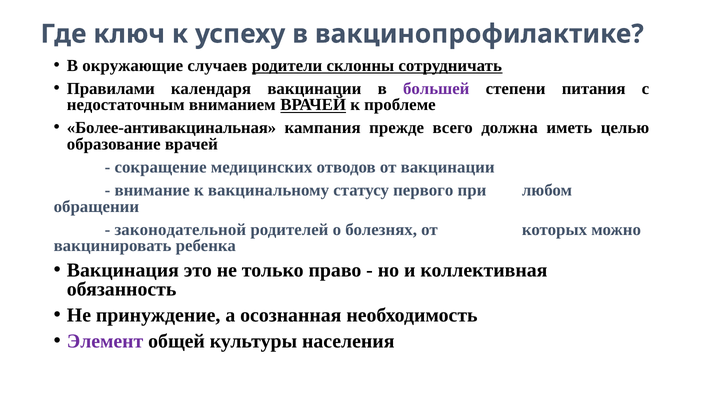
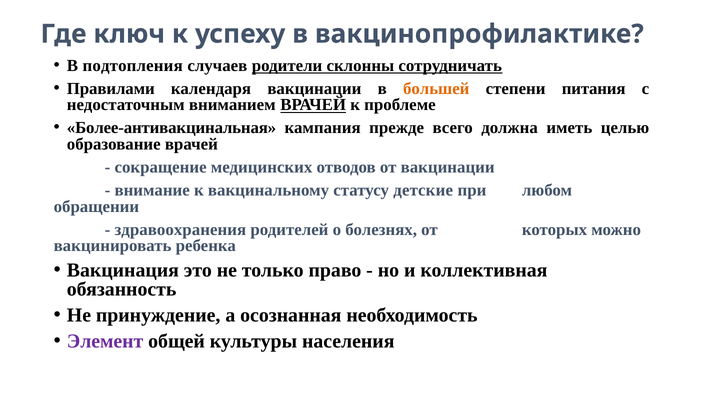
окружающие: окружающие -> подтопления (133, 66)
большей colour: purple -> orange (436, 88)
первого: первого -> детские (423, 190)
законодательной: законодательной -> здравоохранения (180, 229)
